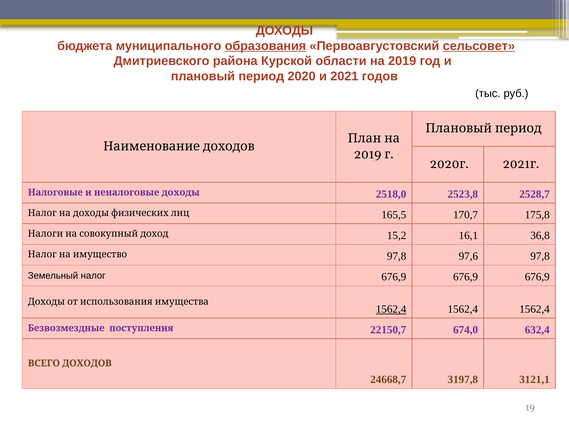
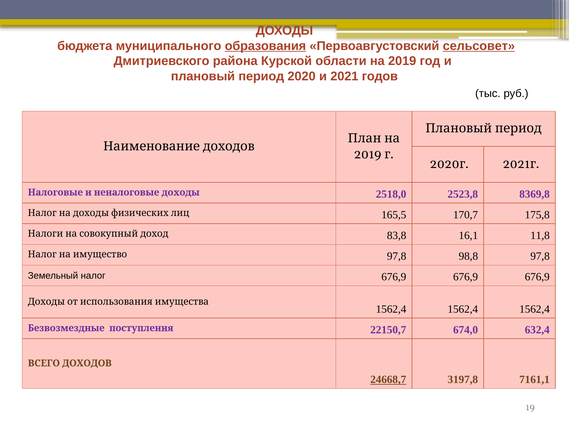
2528,7: 2528,7 -> 8369,8 (535, 194)
15,2: 15,2 -> 83,8 (397, 235)
36,8: 36,8 -> 11,8 (540, 235)
97,6: 97,6 -> 98,8 (468, 256)
1562,4 underline: present -> none (391, 309)
24668,7 underline: none -> present (388, 379)
3121,1: 3121,1 -> 7161,1 (535, 379)
